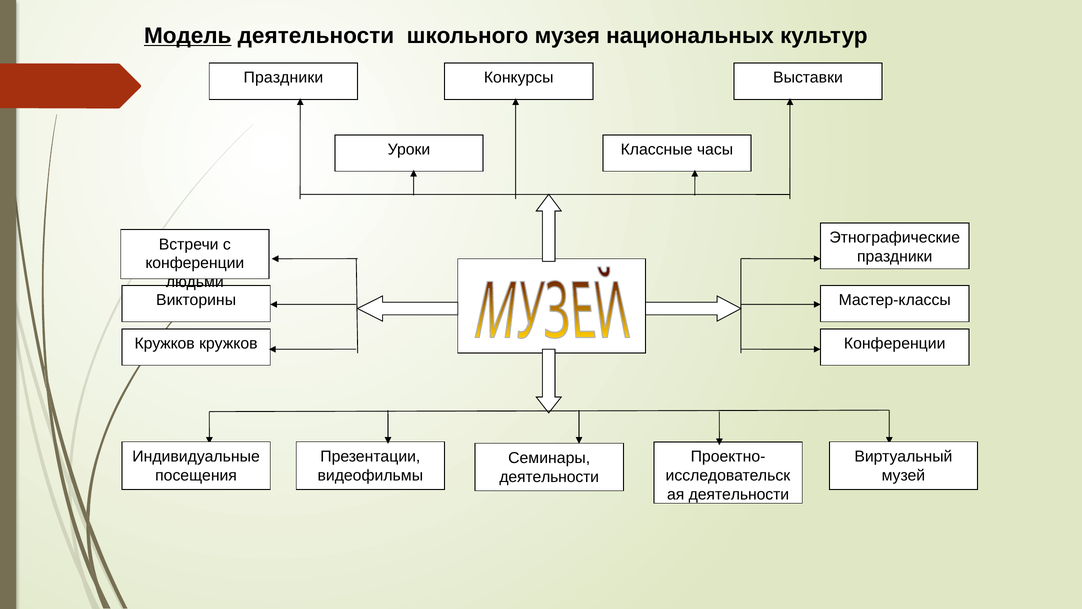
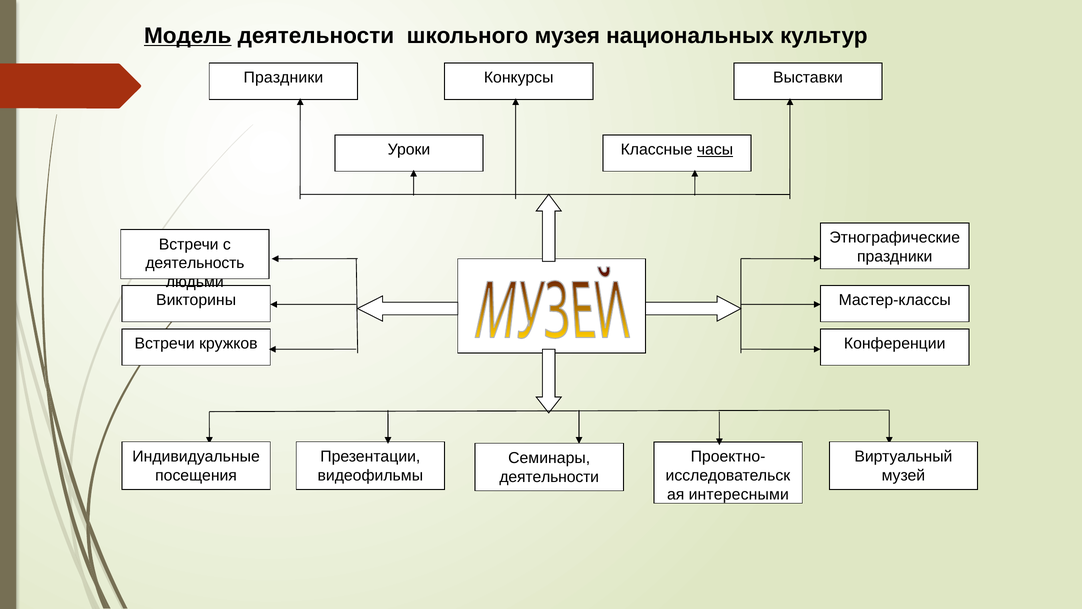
часы underline: none -> present (715, 149)
конференции: конференции -> деятельность (195, 263)
Кружков: Кружков -> Встречи (165, 343)
деятельности: деятельности -> интересными (739, 494)
